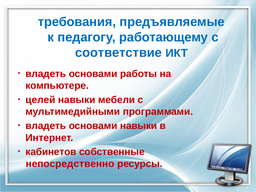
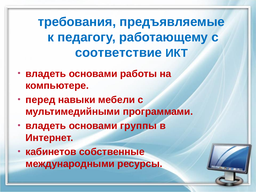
целей: целей -> перед (40, 100)
основами навыки: навыки -> группы (138, 126)
непосредственно: непосредственно -> международными (70, 164)
